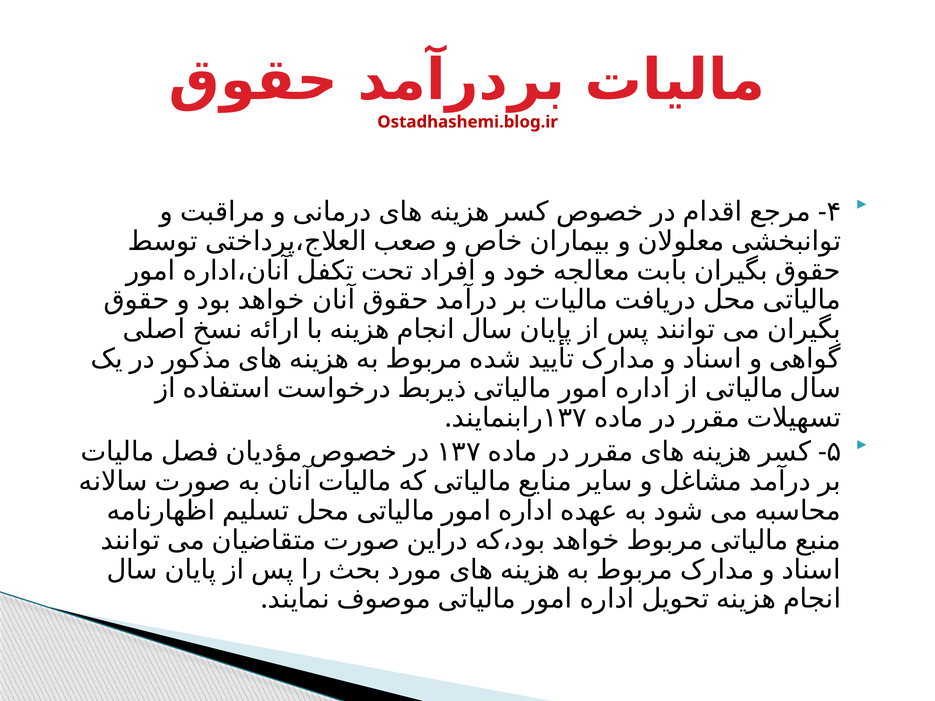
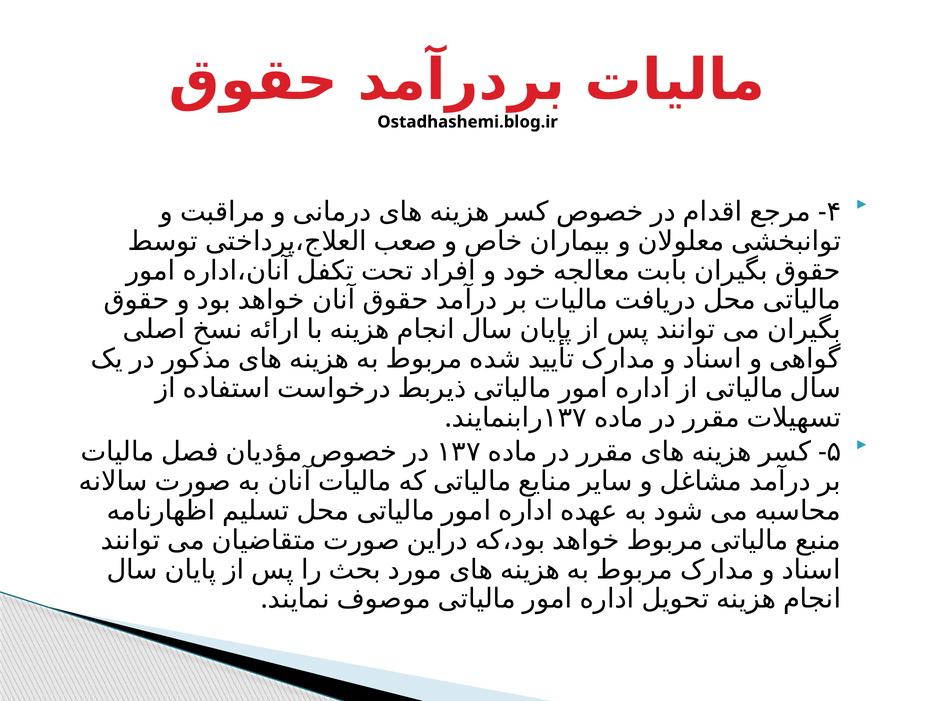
Ostadhashemi.blog.ir colour: red -> black (468, 122)
